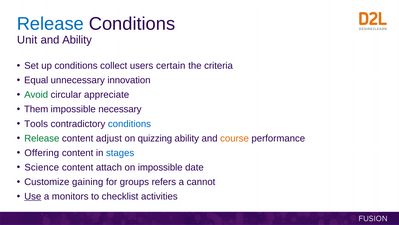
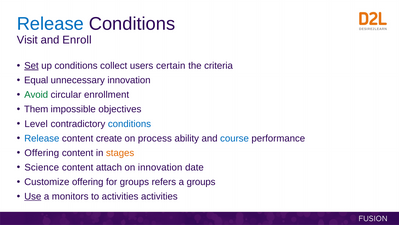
Unit: Unit -> Visit (27, 40)
and Ability: Ability -> Enroll (77, 40)
Set underline: none -> present (31, 66)
appreciate: appreciate -> enrollment (107, 95)
necessary: necessary -> objectives (120, 109)
Tools: Tools -> Level (36, 124)
Release colour: green -> blue (42, 138)
adjust: adjust -> create (109, 138)
quizzing: quizzing -> process (155, 138)
course colour: orange -> blue (235, 138)
stages colour: blue -> orange (120, 152)
on impossible: impossible -> innovation (160, 167)
Customize gaining: gaining -> offering (88, 181)
a cannot: cannot -> groups (201, 181)
to checklist: checklist -> activities (120, 196)
